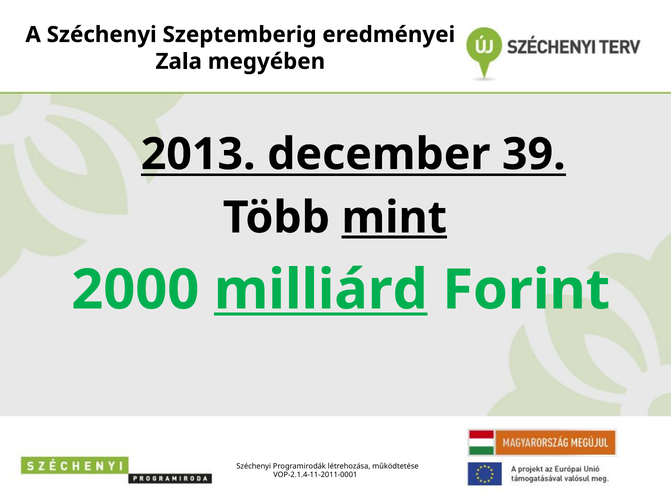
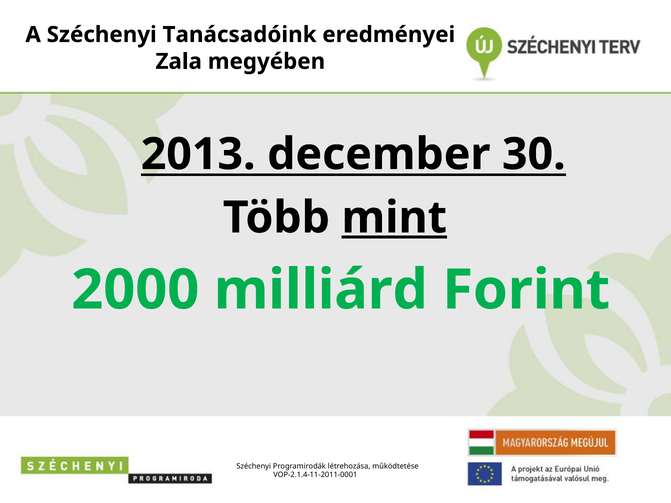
Szeptemberig: Szeptemberig -> Tanácsadóink (240, 35)
39: 39 -> 30 (534, 154)
milliárd underline: present -> none (321, 290)
